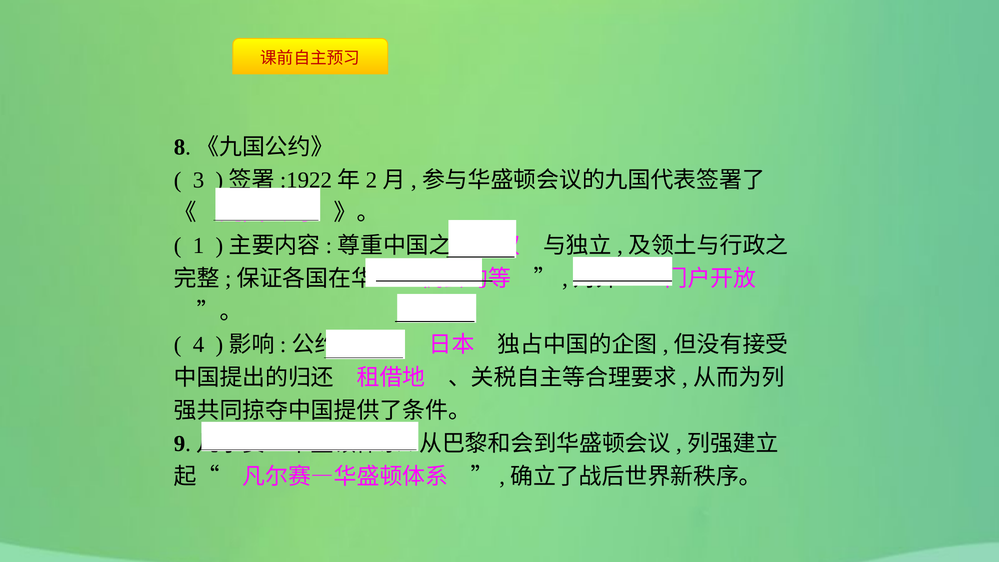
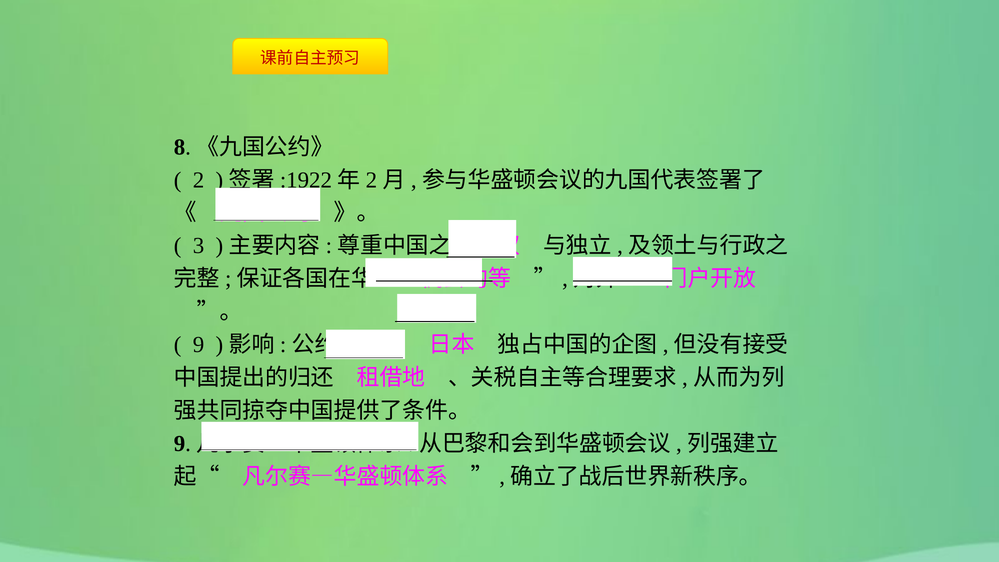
3: 3 -> 2 (199, 180)
1: 1 -> 3 (199, 246)
4: 4 -> 9 (199, 345)
